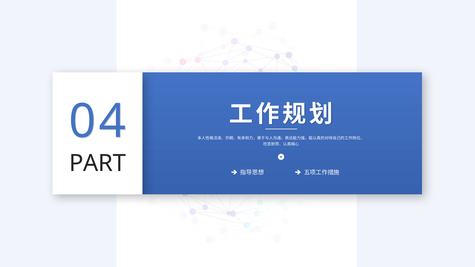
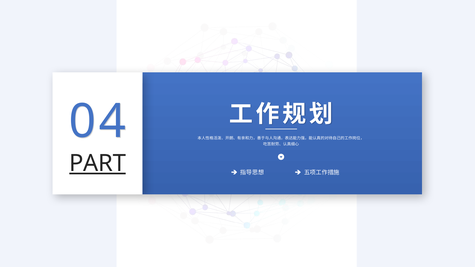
PART underline: none -> present (98, 163)
